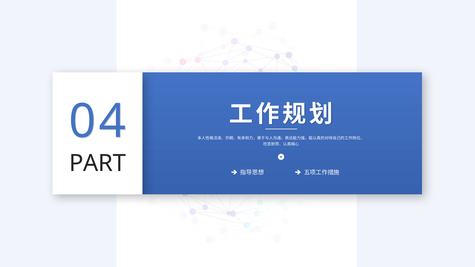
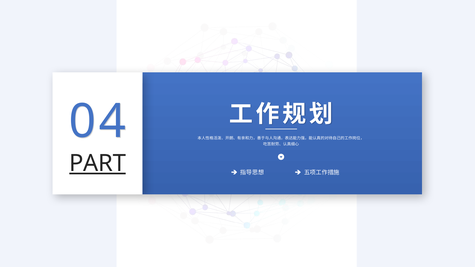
PART underline: none -> present (98, 163)
